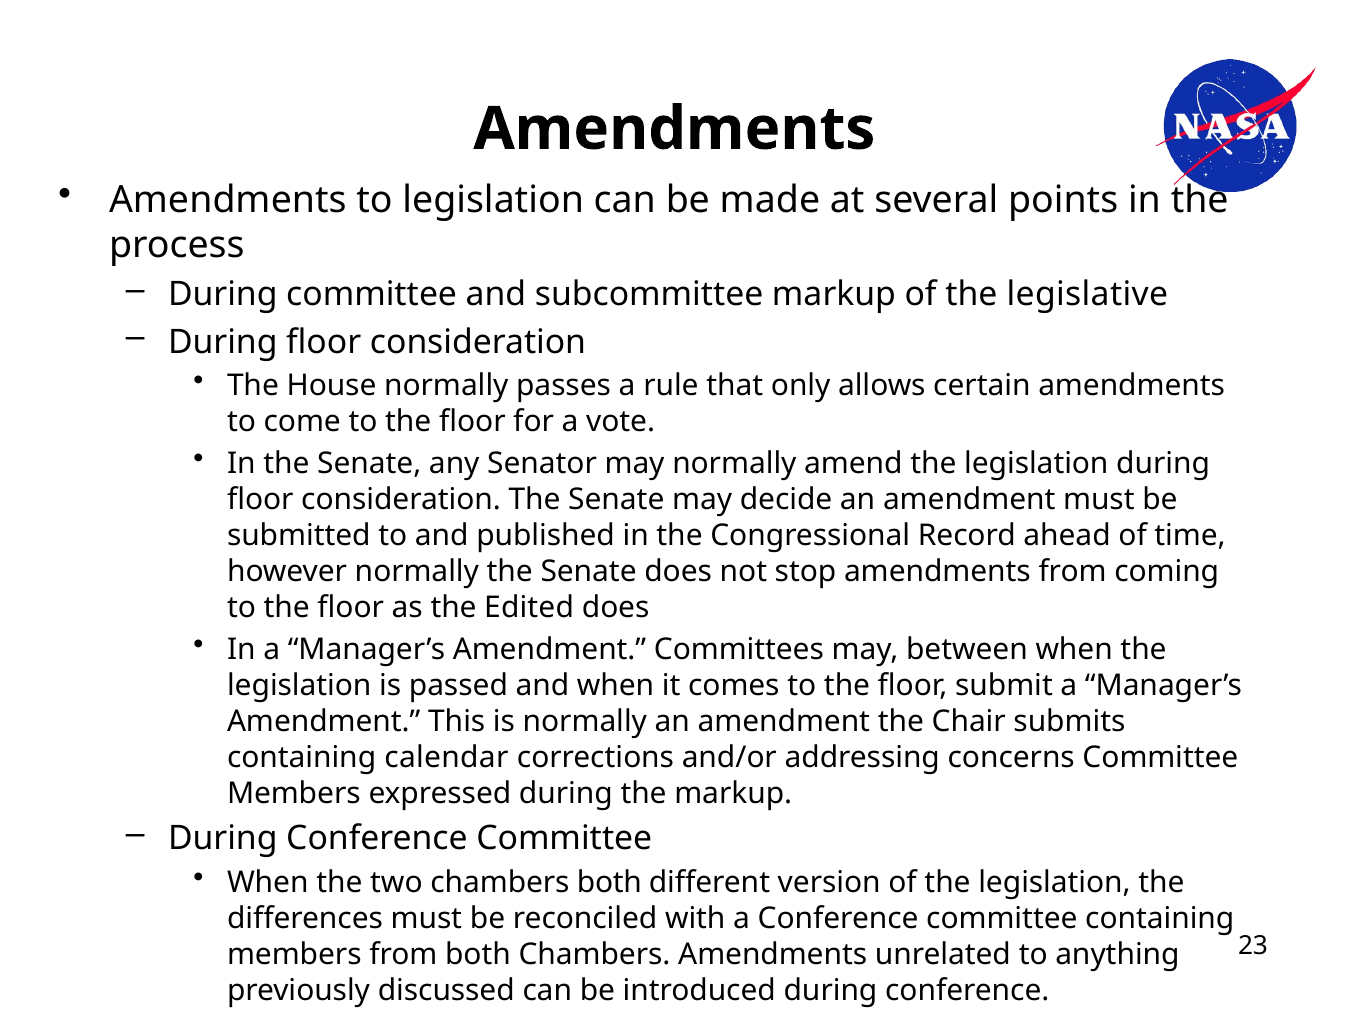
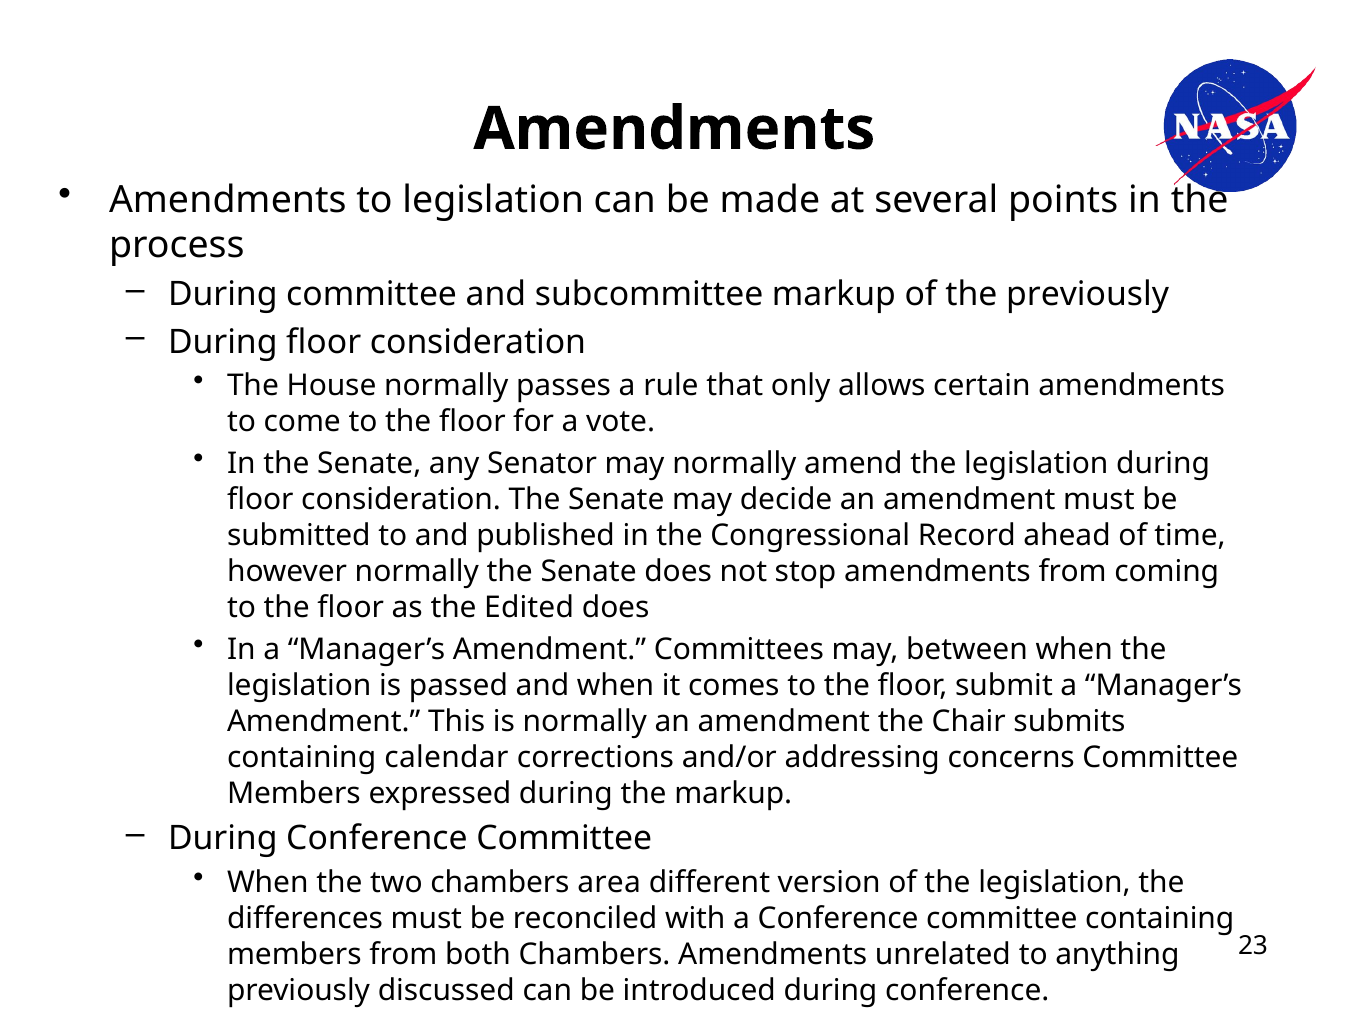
the legislative: legislative -> previously (1088, 295)
chambers both: both -> area (609, 883)
